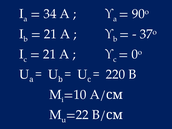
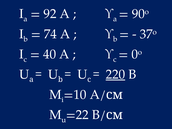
34: 34 -> 92 (50, 14)
21: 21 -> 74 (50, 34)
21: 21 -> 40 (50, 54)
220 underline: none -> present (115, 74)
